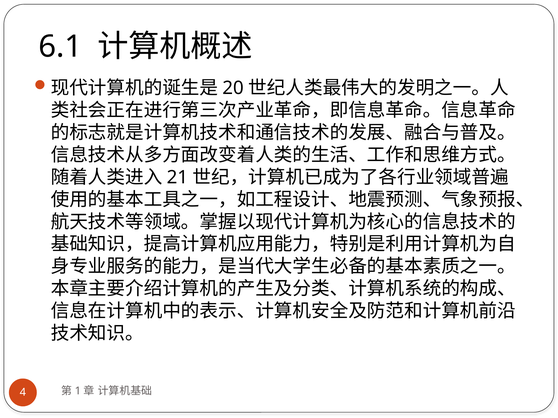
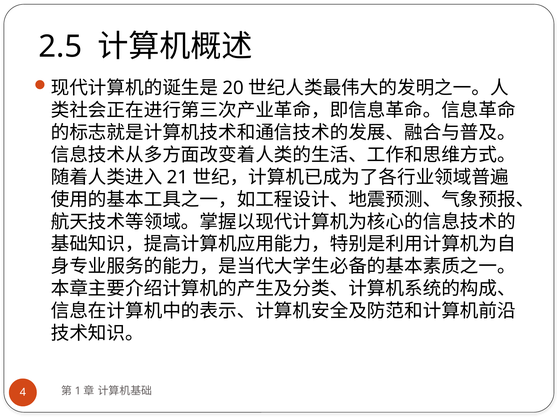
6.1: 6.1 -> 2.5 (60, 47)
